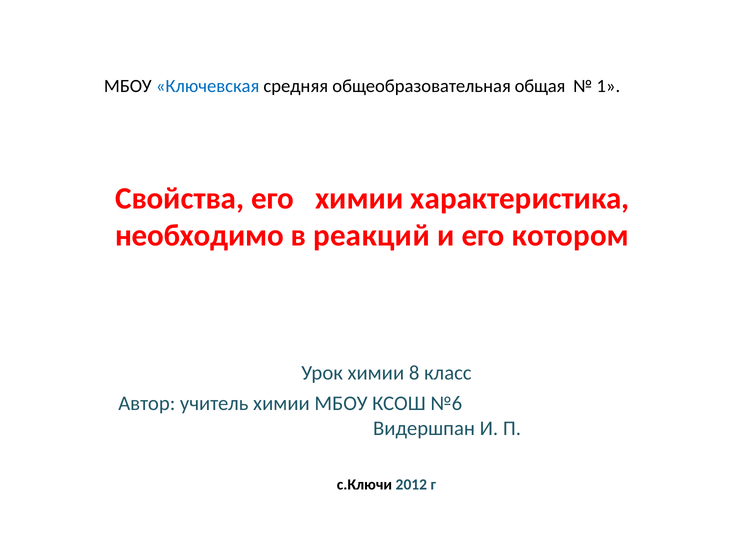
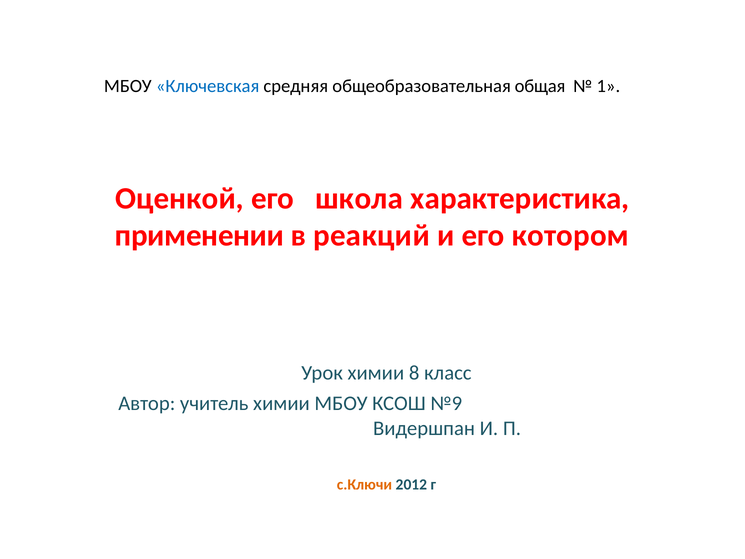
Свойства: Свойства -> Оценкой (180, 198)
его химии: химии -> школа (359, 198)
необходимо: необходимо -> применении (200, 236)
№6: №6 -> №9 (446, 403)
с.Ключи colour: black -> orange (364, 484)
